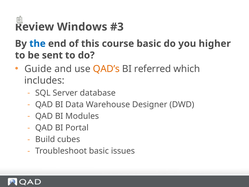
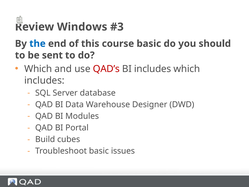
higher: higher -> should (215, 44)
Guide: Guide -> Which (38, 69)
QAD’s colour: orange -> red (106, 69)
BI referred: referred -> includes (153, 69)
